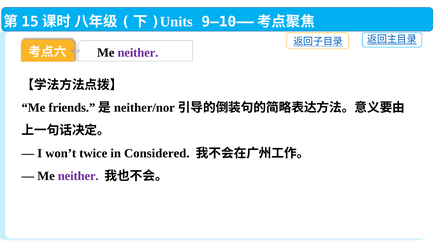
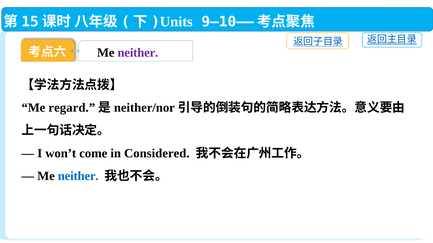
friends: friends -> regard (72, 108)
twice: twice -> come (93, 154)
neither colour: purple -> blue (78, 176)
